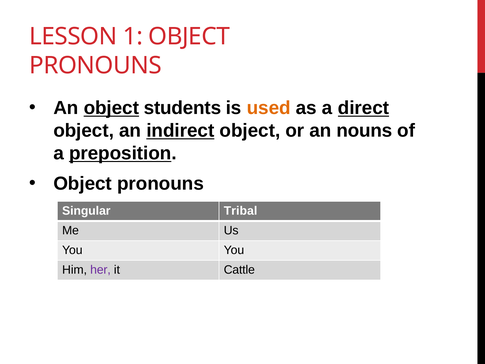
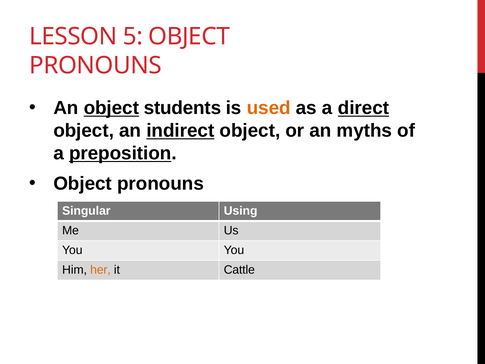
1: 1 -> 5 (133, 36)
nouns: nouns -> myths (364, 131)
Tribal: Tribal -> Using (241, 211)
her colour: purple -> orange (100, 270)
